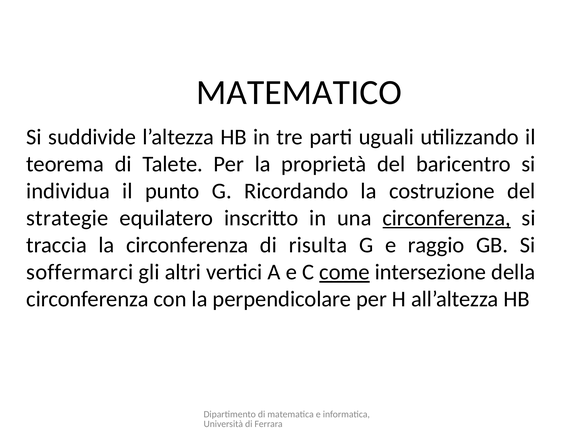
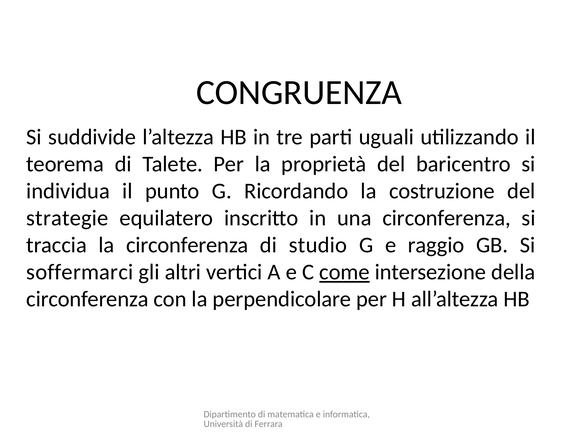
MATEMATICO: MATEMATICO -> CONGRUENZA (299, 92)
circonferenza underline: present -> none (447, 218)
risulta: risulta -> studio (318, 245)
